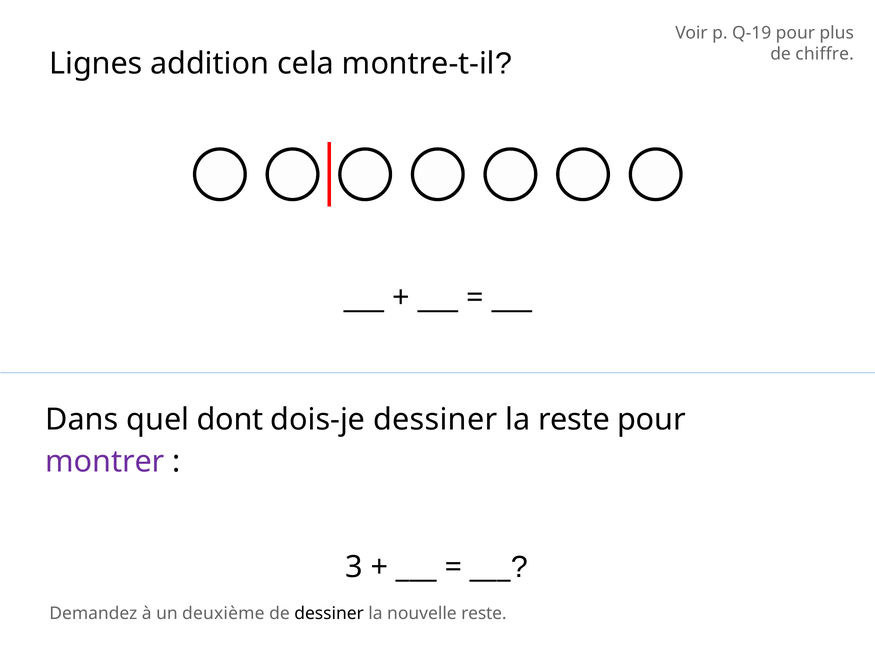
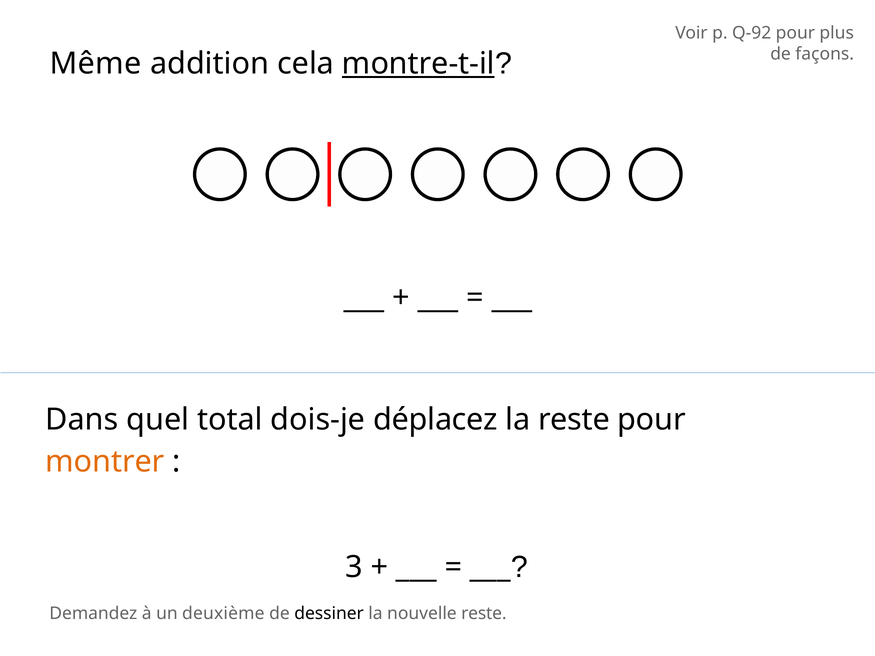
Q-19: Q-19 -> Q-92 (752, 33)
chiffre: chiffre -> façons (825, 54)
Lignes: Lignes -> Même (96, 64)
montre-t-il underline: none -> present (418, 64)
dont: dont -> total (230, 420)
dois-je dessiner: dessiner -> déplacez (435, 420)
montrer colour: purple -> orange (105, 462)
